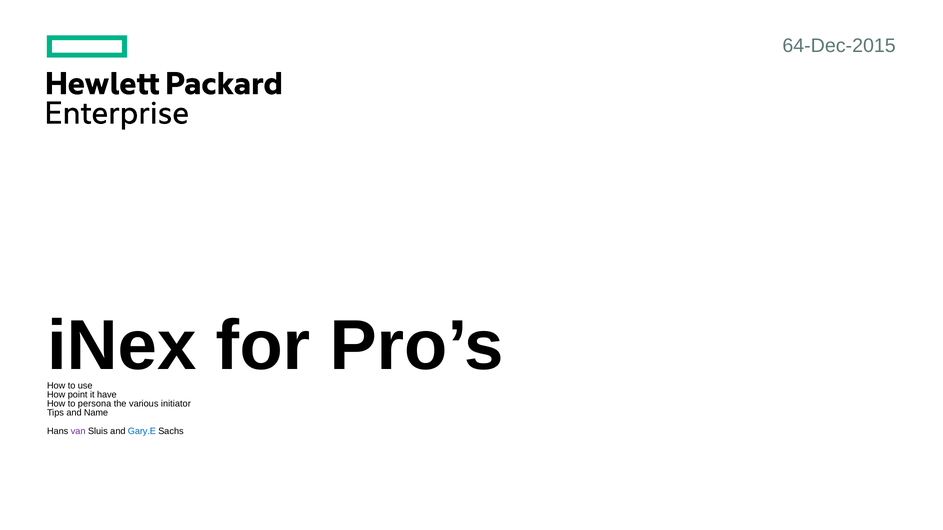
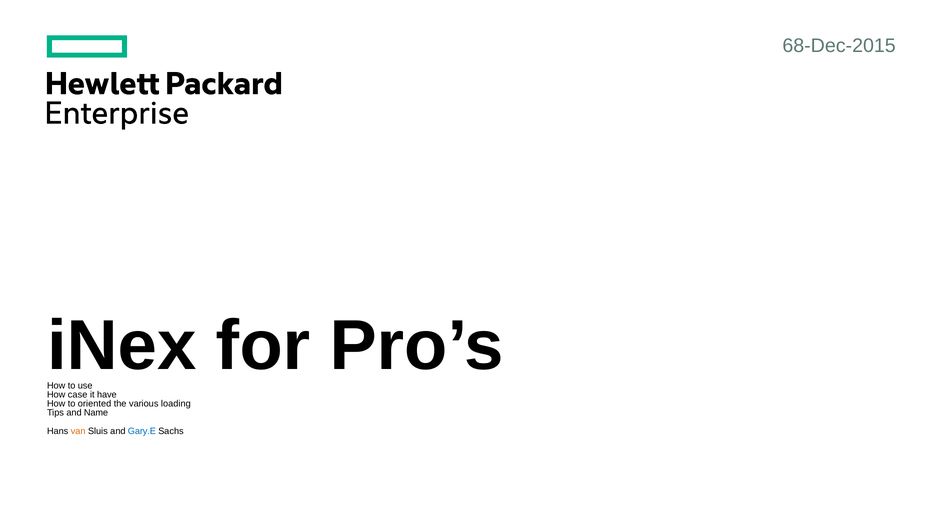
64-Dec-2015: 64-Dec-2015 -> 68-Dec-2015 (839, 46)
point: point -> case (78, 395)
persona: persona -> oriented (95, 404)
initiator: initiator -> loading (176, 404)
van colour: purple -> orange (78, 432)
